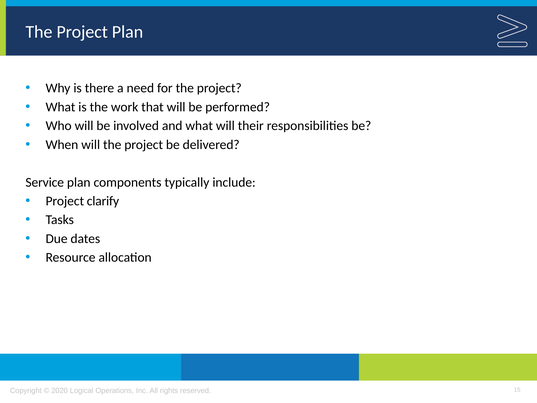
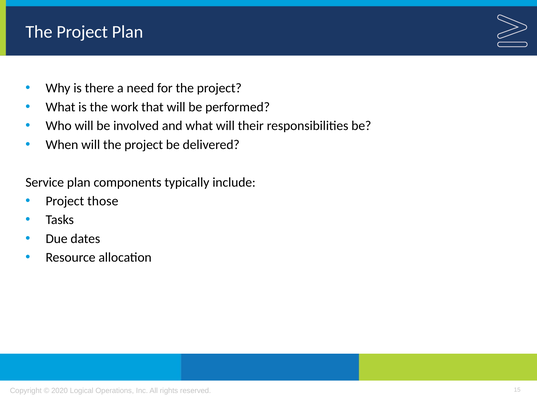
clarify: clarify -> those (103, 201)
